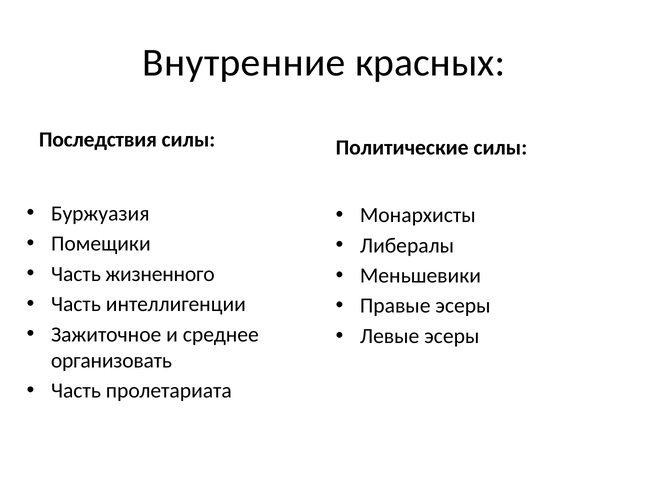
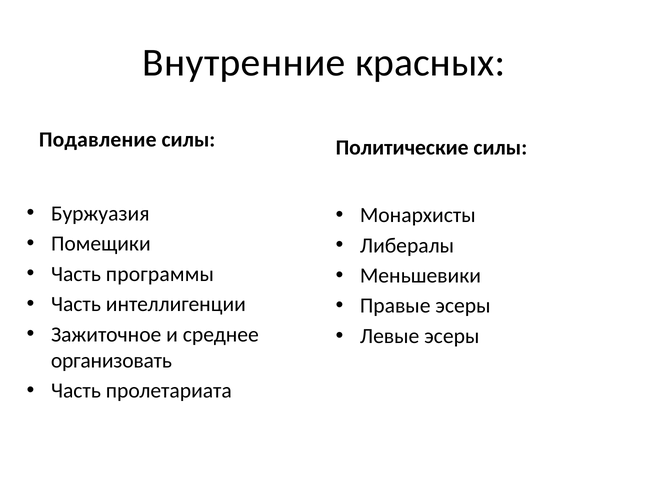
Последствия: Последствия -> Подавление (98, 139)
жизненного: жизненного -> программы (160, 274)
